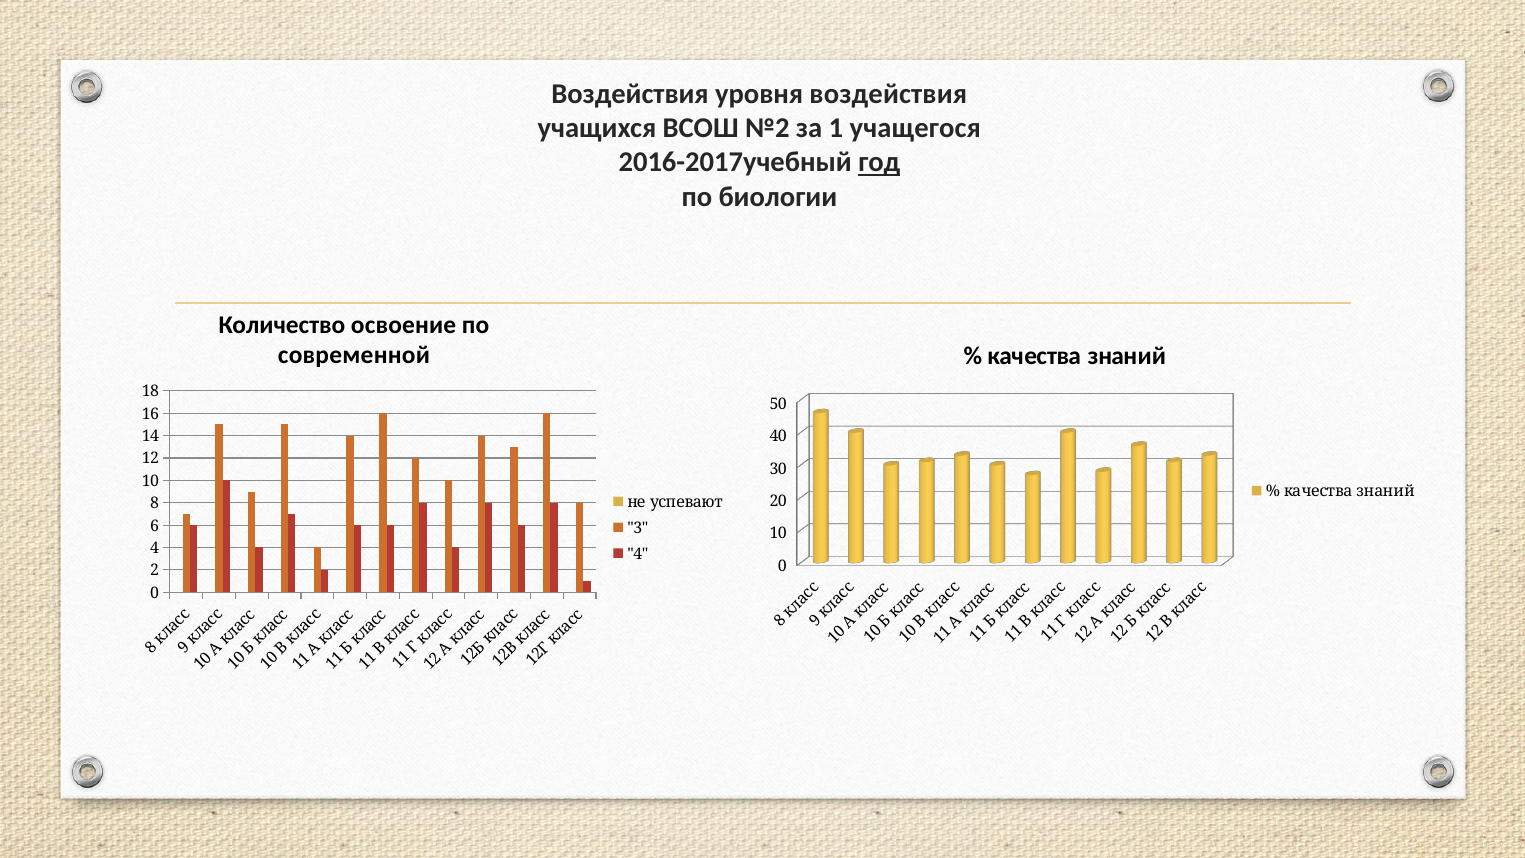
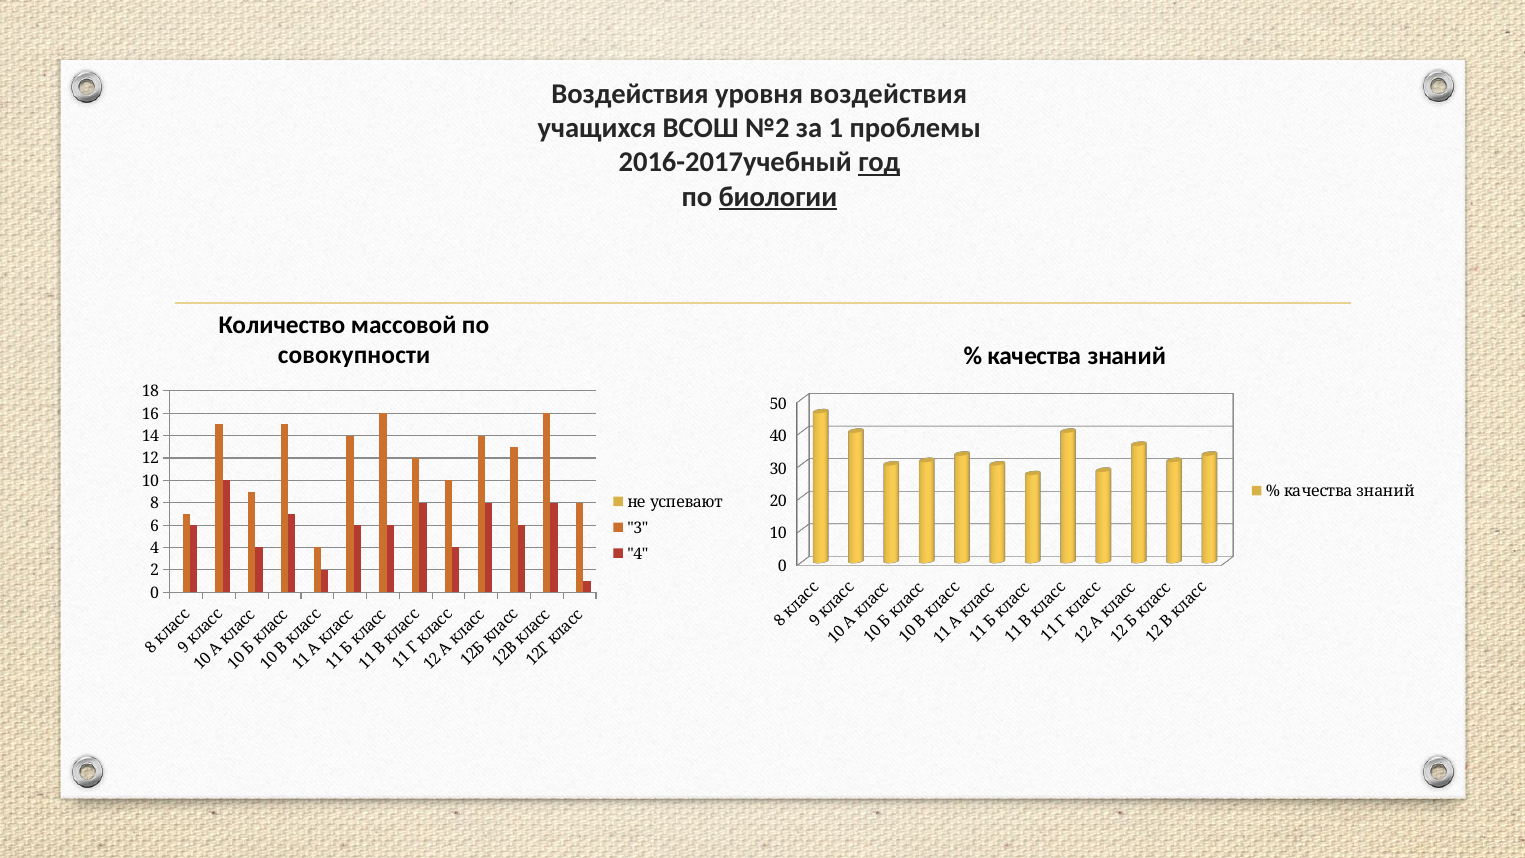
учащегося: учащегося -> проблемы (915, 128)
биологии underline: none -> present (778, 197)
освоение: освоение -> массовой (404, 325)
современной: современной -> совокупности (354, 355)
